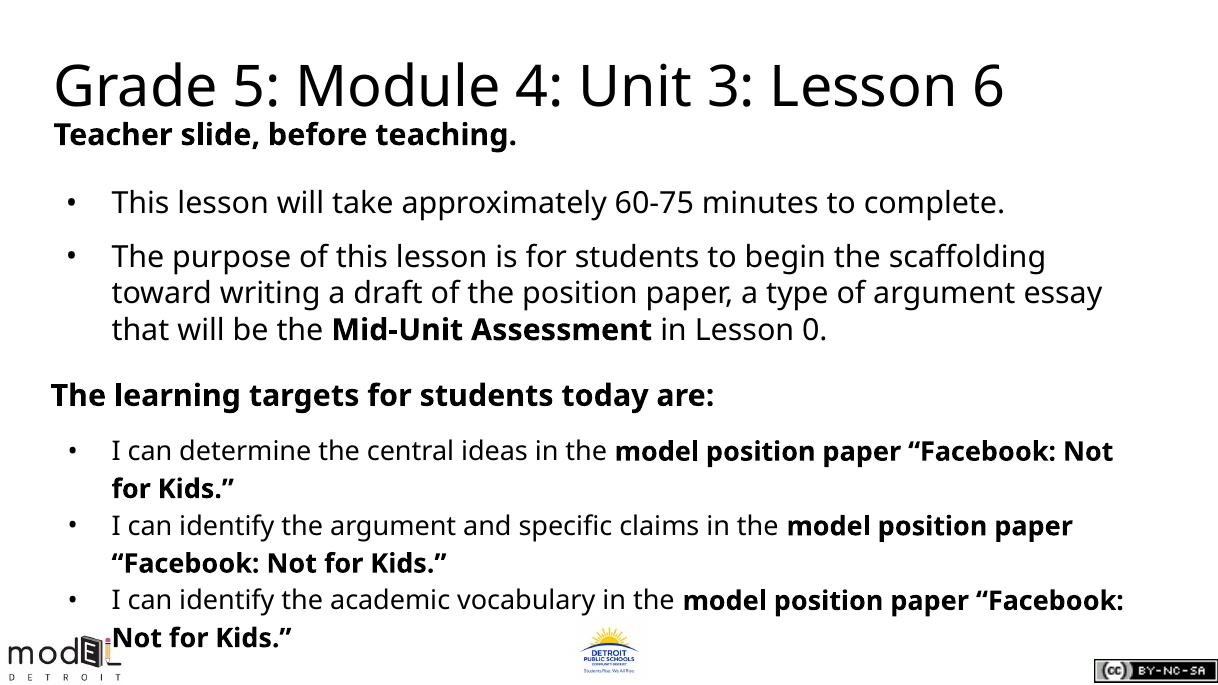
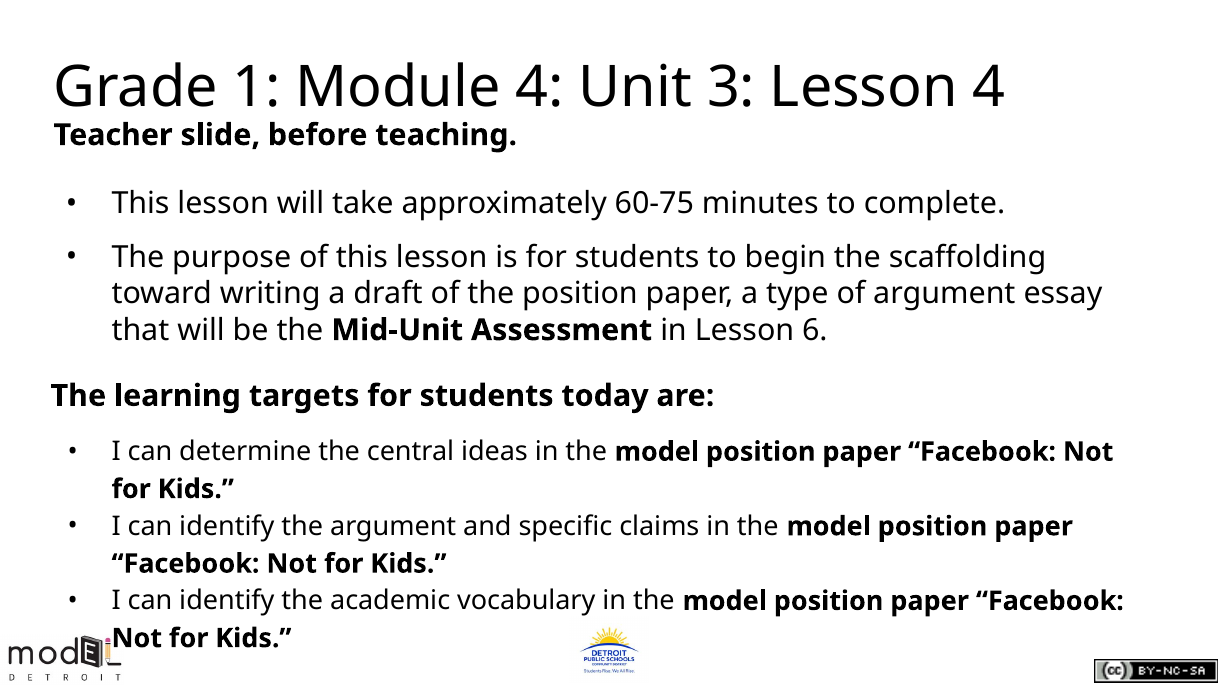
5: 5 -> 1 (257, 87)
Lesson 6: 6 -> 4 (989, 87)
0: 0 -> 6 (815, 330)
